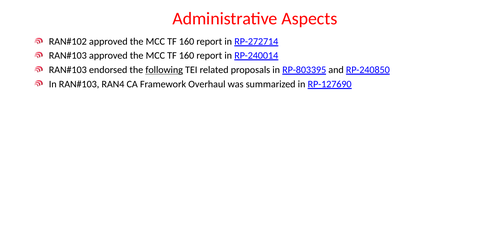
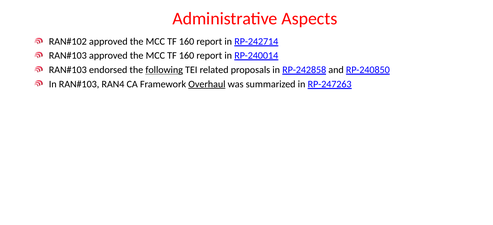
RP-272714: RP-272714 -> RP-242714 (256, 42)
RP-803395: RP-803395 -> RP-242858 (304, 70)
Overhaul underline: none -> present (207, 84)
RP-127690: RP-127690 -> RP-247263 (330, 84)
